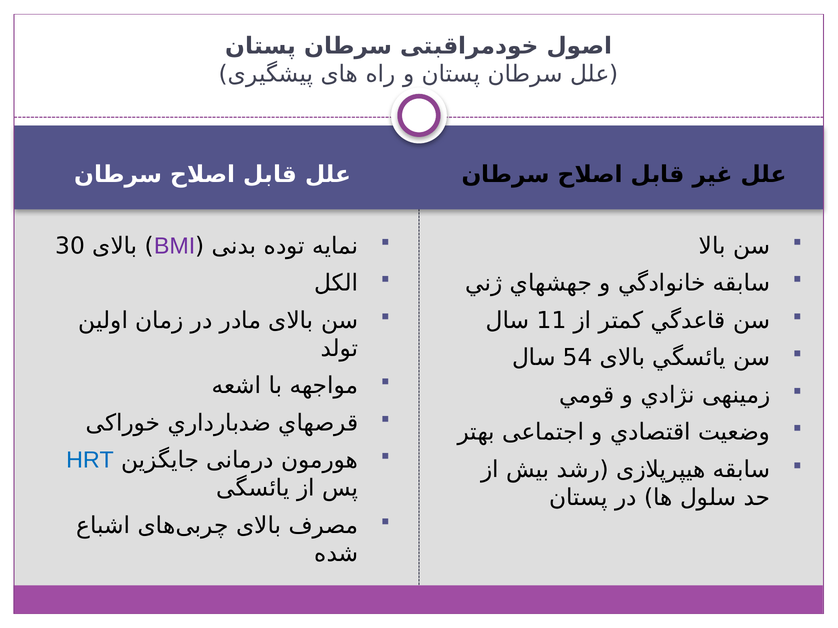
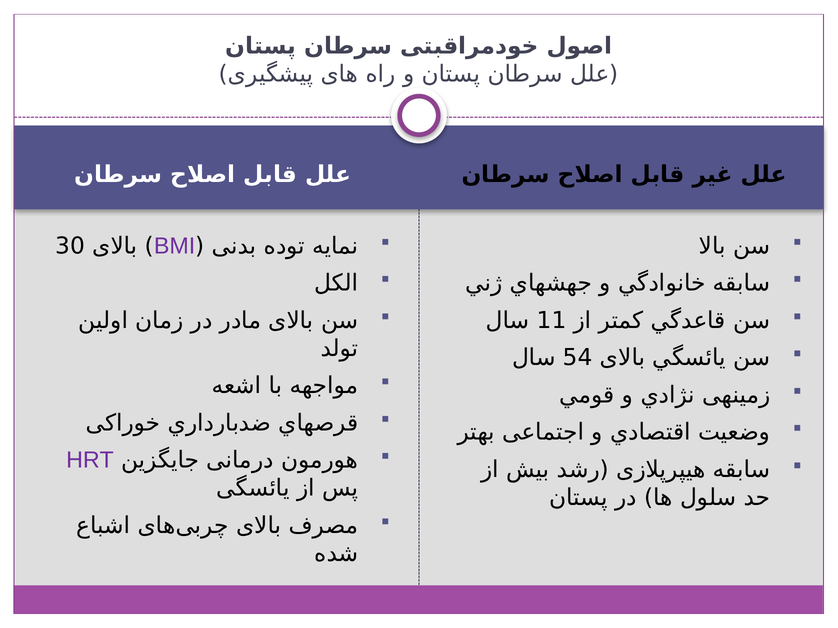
HRT colour: blue -> purple (90, 461)
